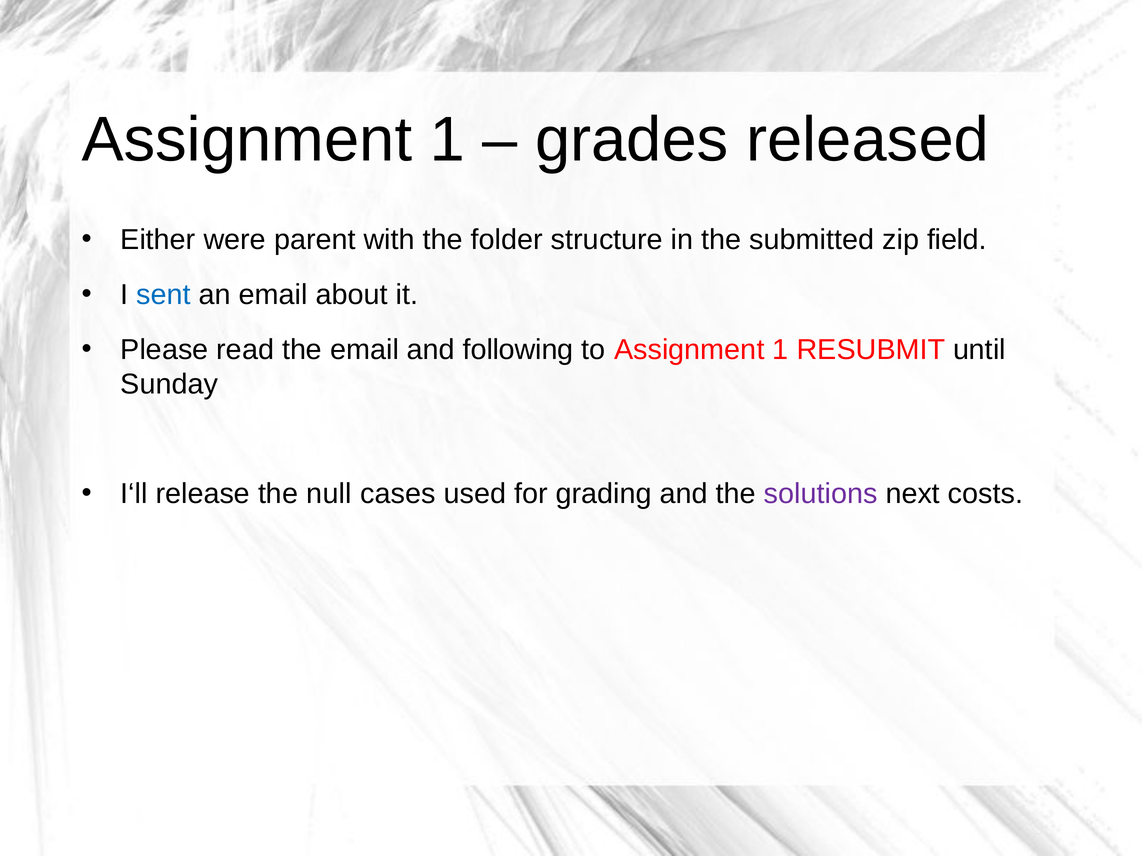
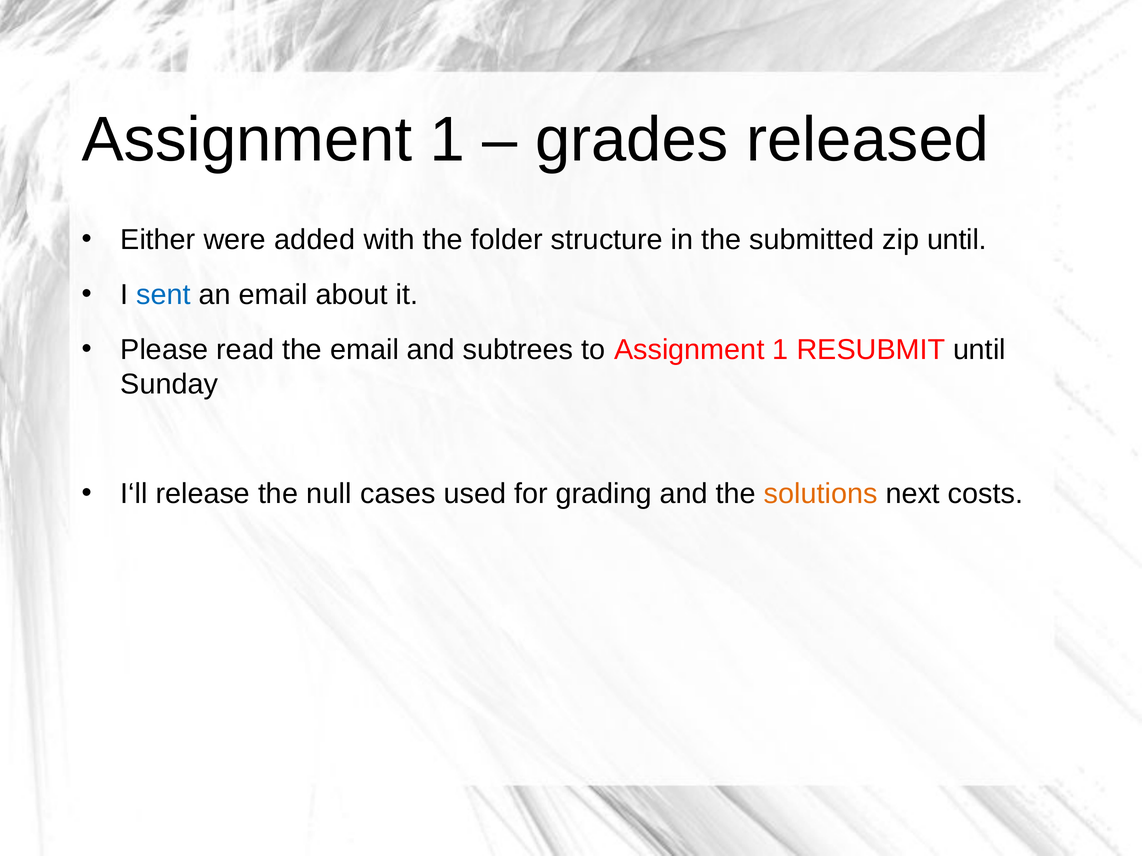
parent: parent -> added (315, 240)
zip field: field -> until (957, 240)
following: following -> subtrees (518, 350)
solutions colour: purple -> orange (821, 494)
